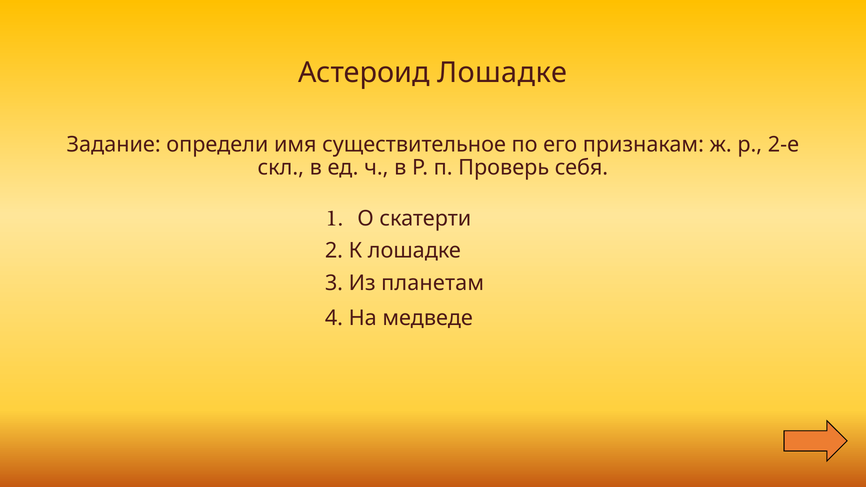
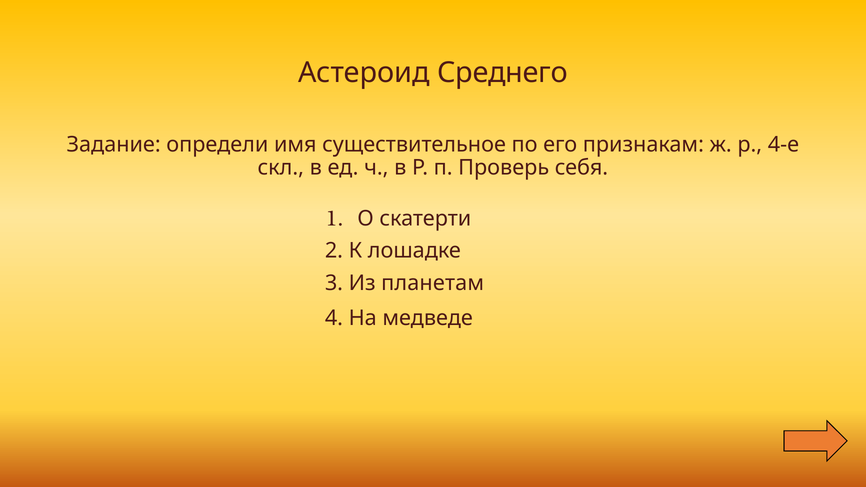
Астероид Лошадке: Лошадке -> Среднего (503, 73)
2-е: 2-е -> 4-е (783, 144)
